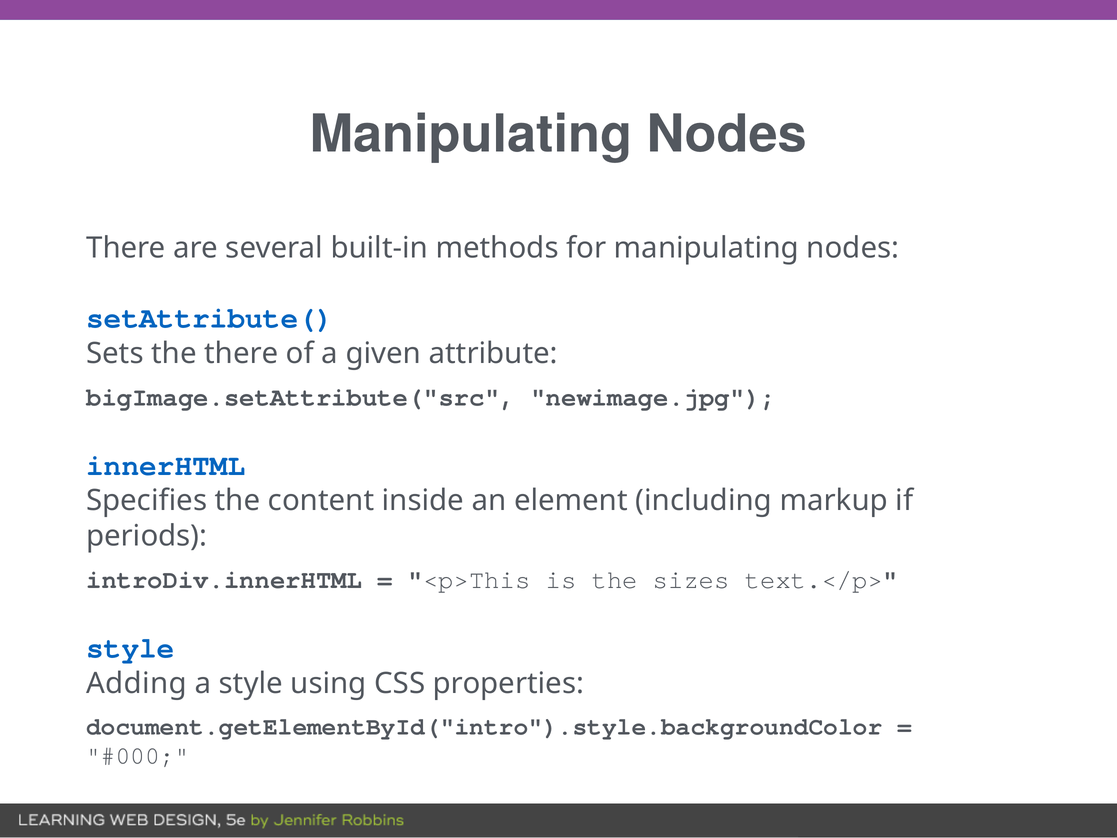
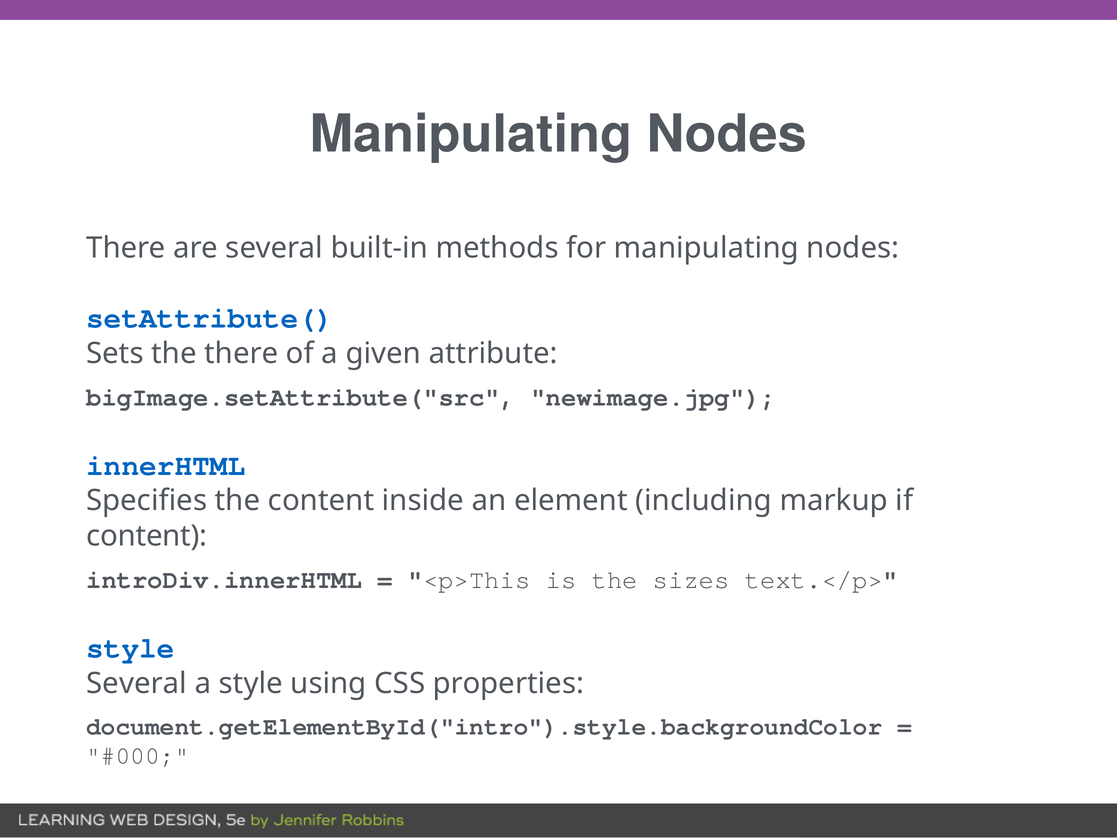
periods: periods -> content (147, 536)
Adding: Adding -> Several (137, 683)
